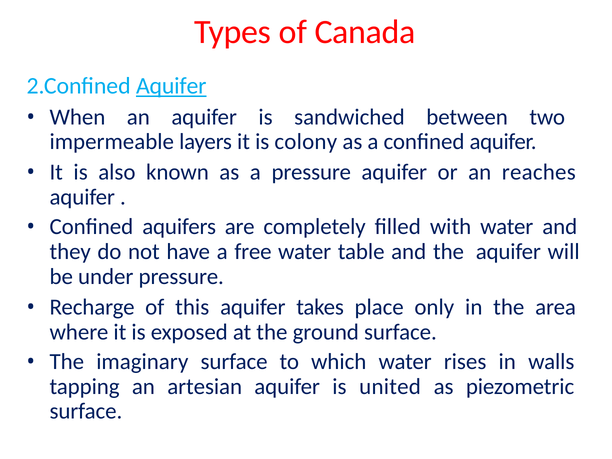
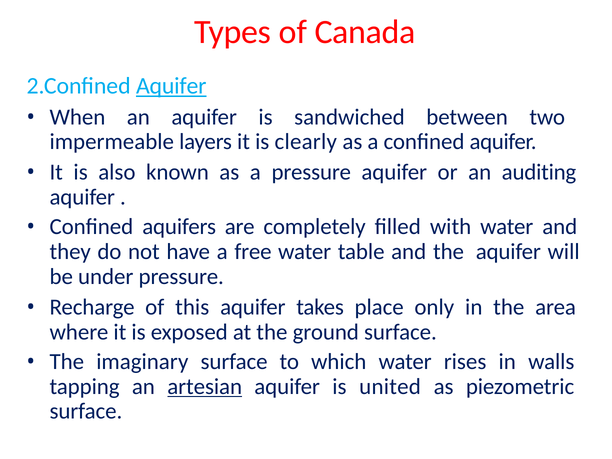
colony: colony -> clearly (306, 142)
reaches: reaches -> auditing (539, 172)
artesian underline: none -> present (205, 387)
